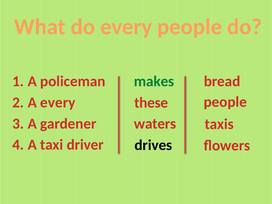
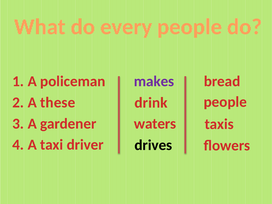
makes colour: green -> purple (154, 81)
every: every -> these (58, 103)
these: these -> drink (151, 103)
